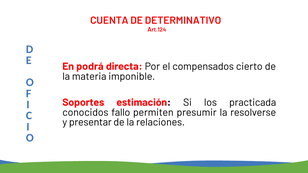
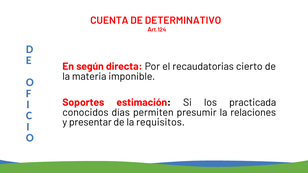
podrá: podrá -> según (90, 67)
compensados: compensados -> recaudatorias (203, 67)
fallo: fallo -> días (121, 113)
resolverse: resolverse -> relaciones (253, 113)
relaciones: relaciones -> requisitos (160, 122)
